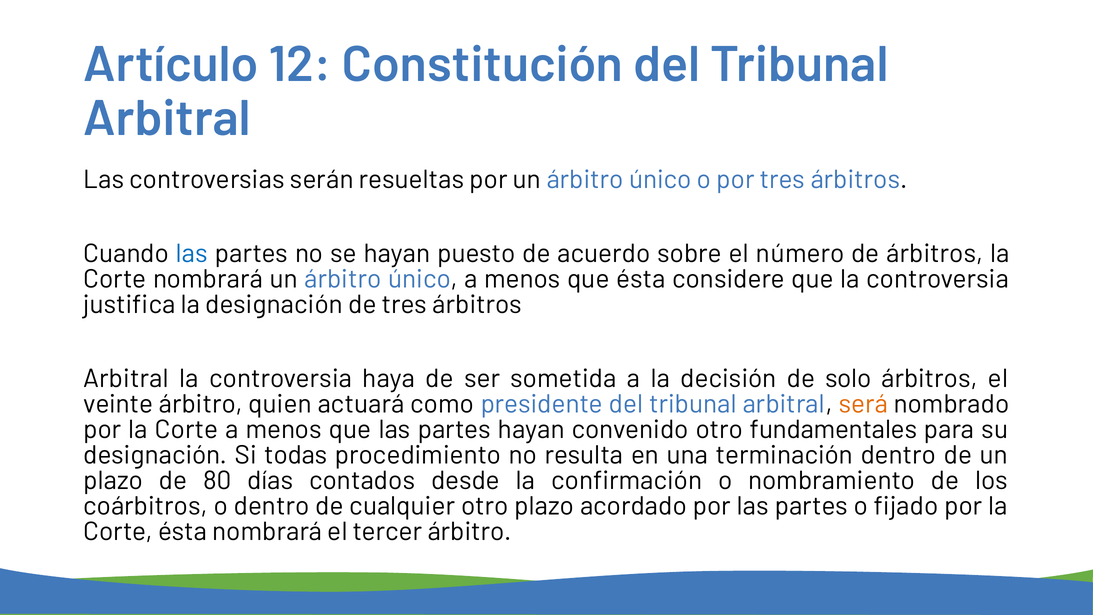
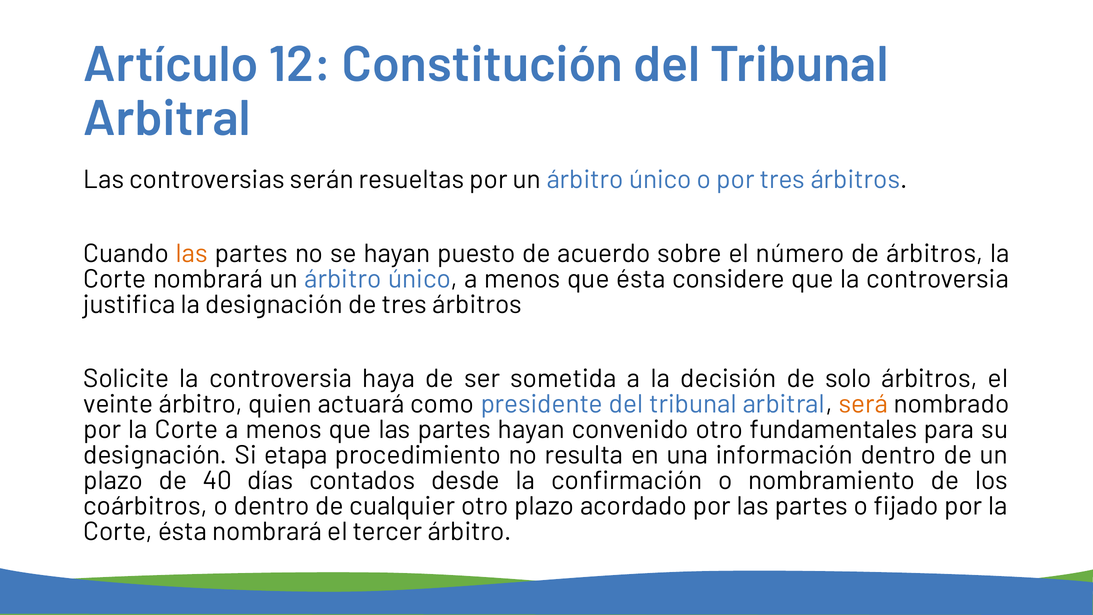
las colour: blue -> orange (192, 254)
Arbitral: Arbitral -> Solicite (126, 379)
todas: todas -> etapa (296, 455)
terminación: terminación -> información (784, 455)
80: 80 -> 40 (217, 480)
